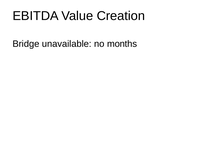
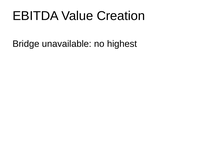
months: months -> highest (122, 44)
